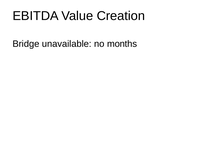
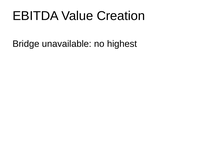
months: months -> highest (122, 44)
